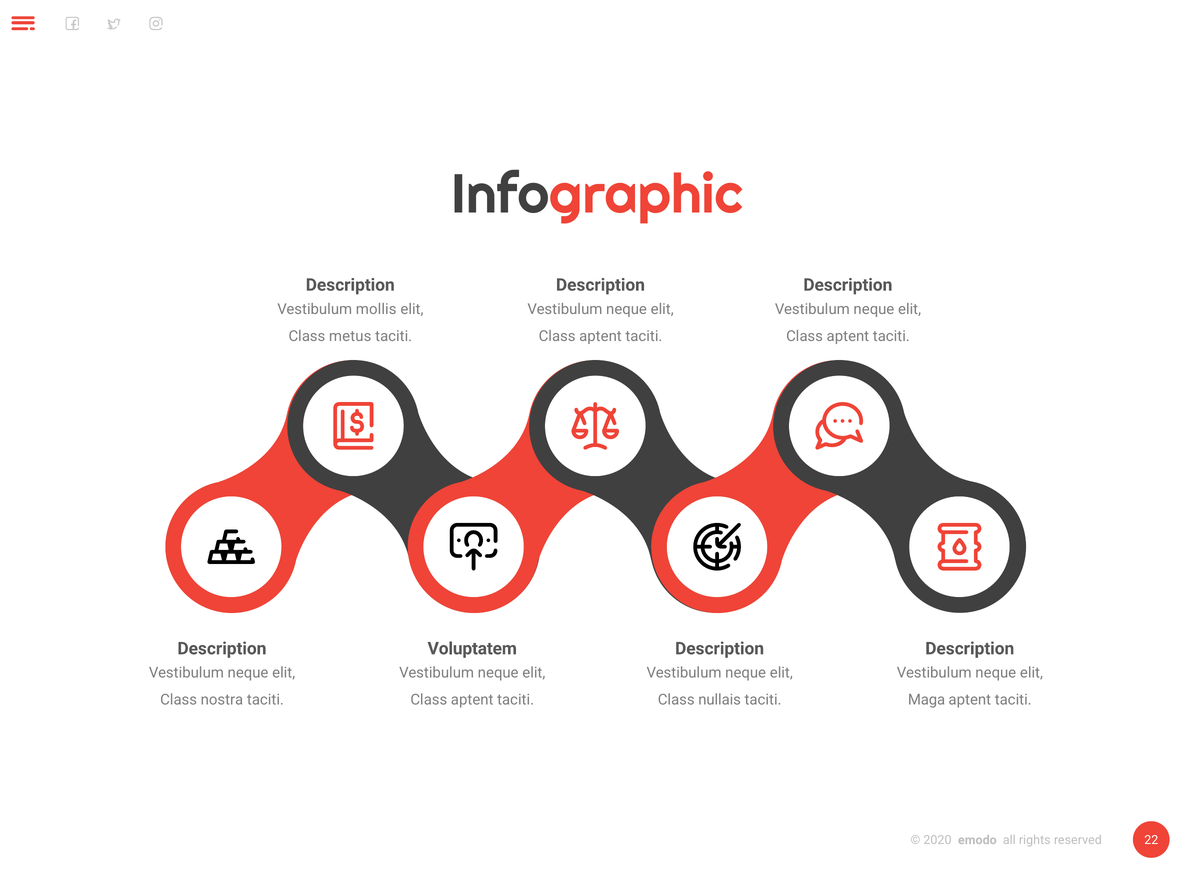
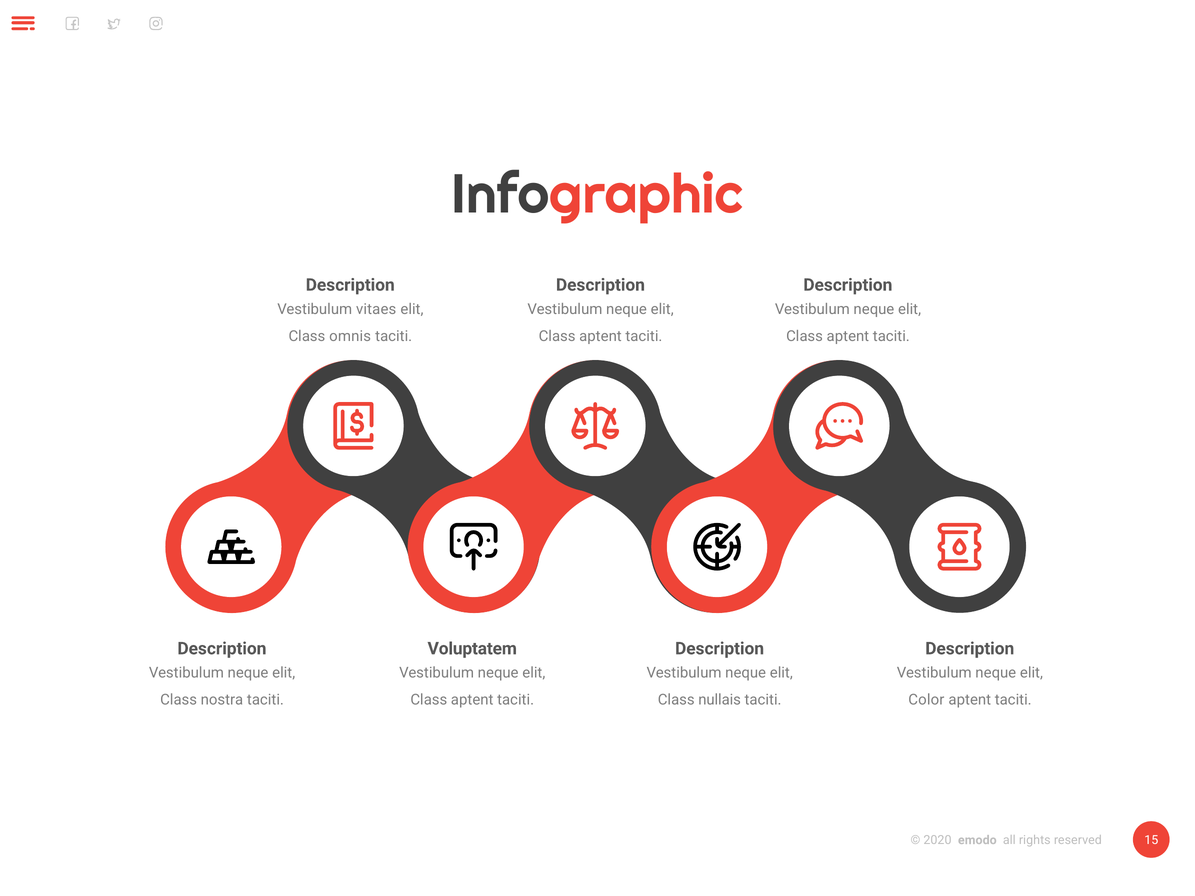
mollis: mollis -> vitaes (376, 309)
metus: metus -> omnis (350, 336)
Maga: Maga -> Color (926, 700)
22: 22 -> 15 (1151, 841)
